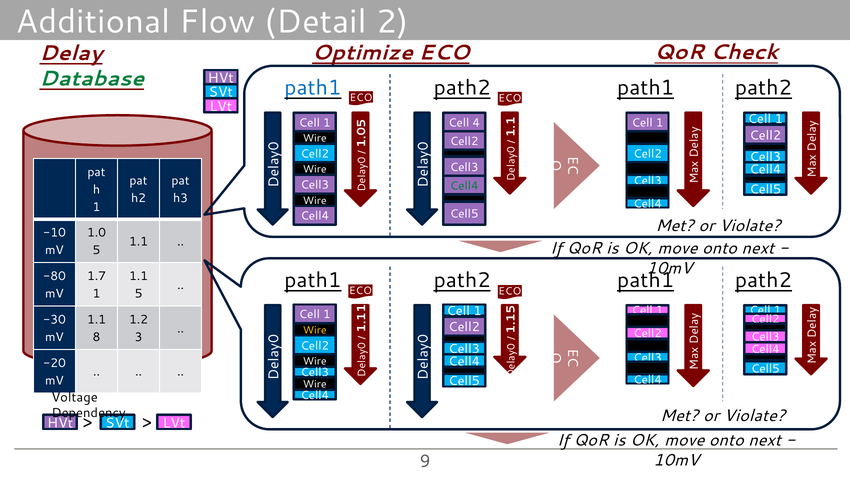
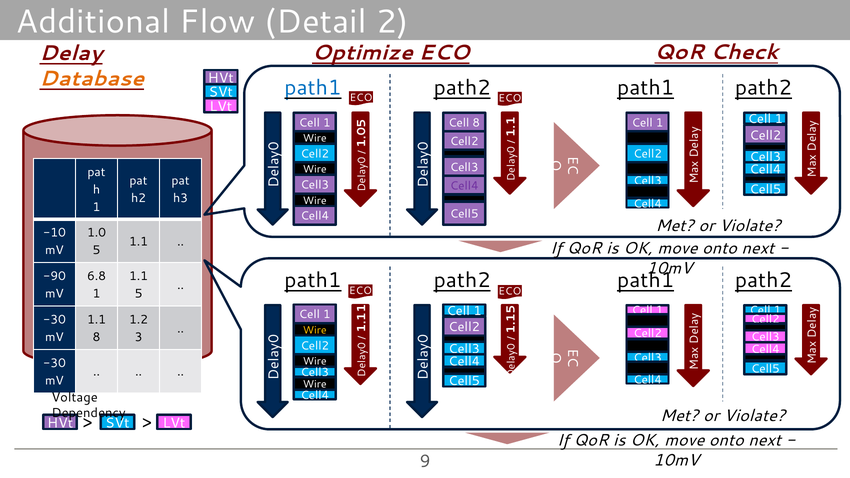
Database colour: green -> orange (92, 79)
Cell 4: 4 -> 8 (476, 123)
Cell4 colour: green -> purple (464, 186)
-80: -80 -> -90 (54, 276)
1.7: 1.7 -> 6.8 (97, 276)
-20: -20 -> -30 (54, 363)
